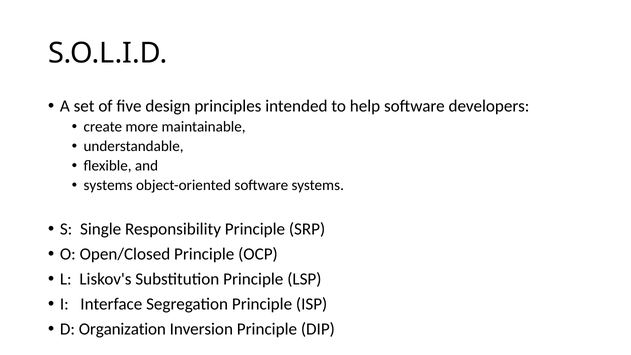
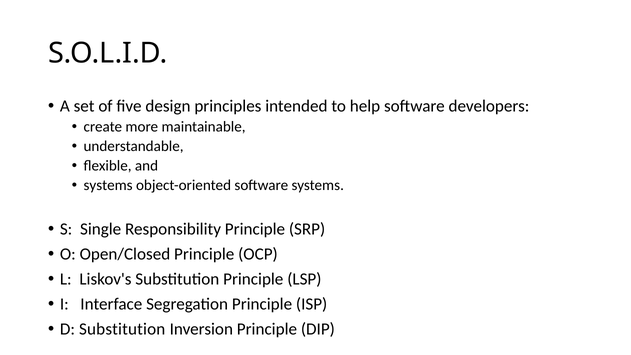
D Organization: Organization -> Substitution (122, 329)
